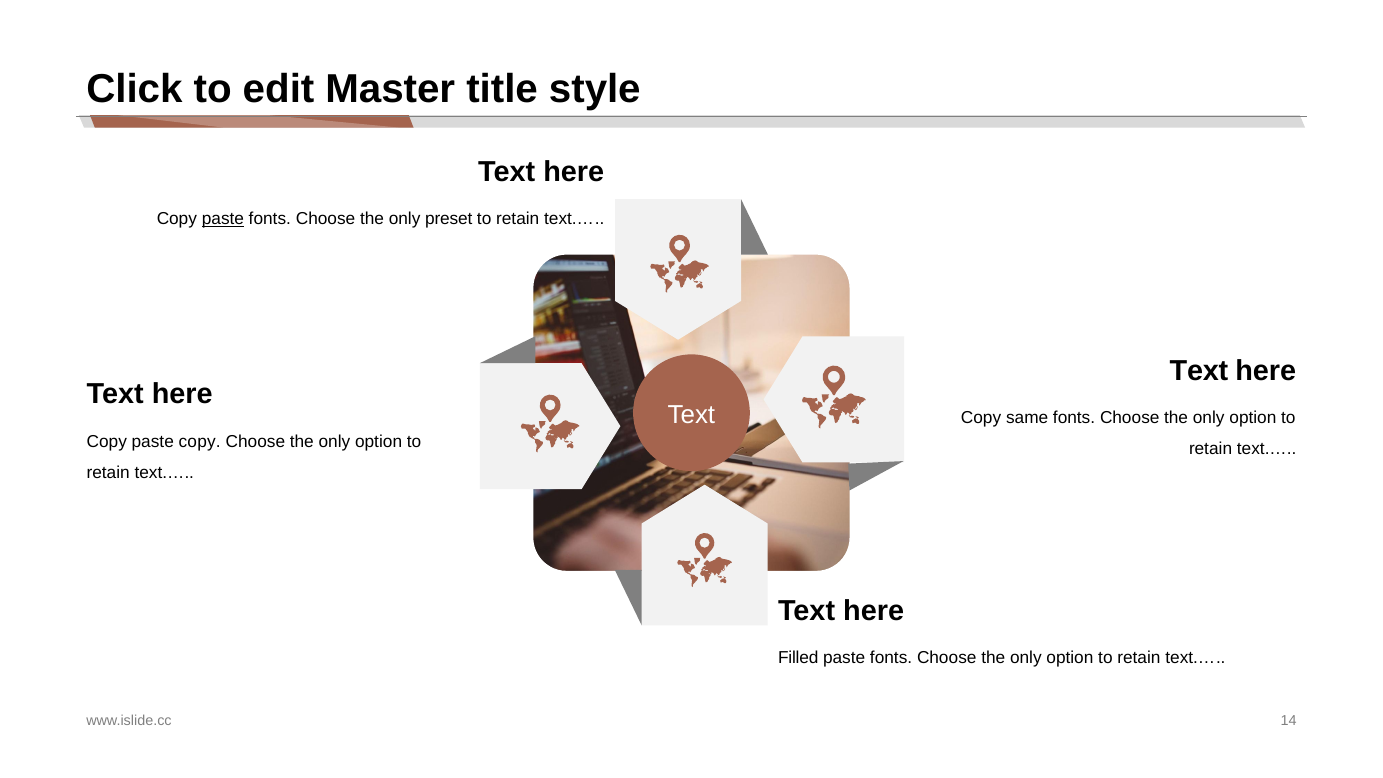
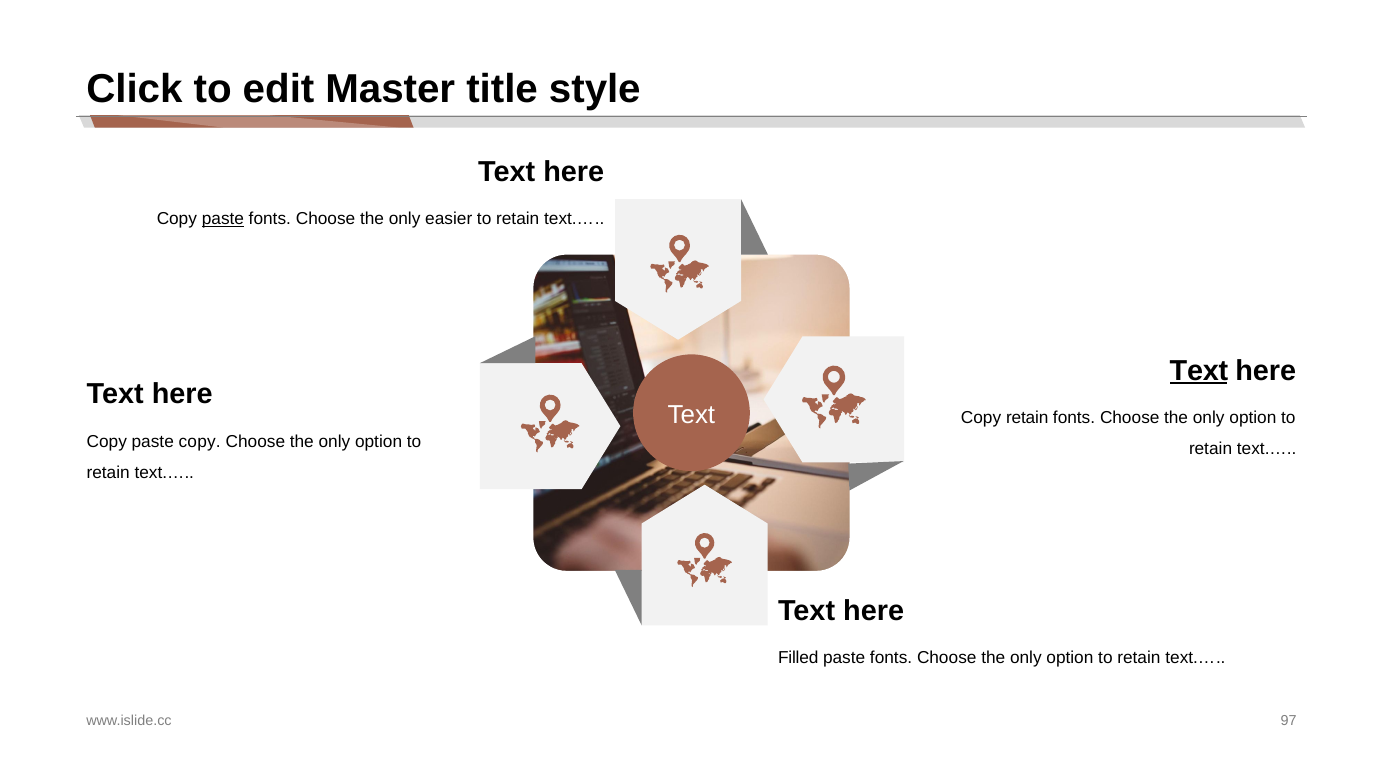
preset: preset -> easier (449, 219)
Text underline: none -> present (1199, 370)
Copy same: same -> retain (1027, 418)
14: 14 -> 97 (1289, 721)
